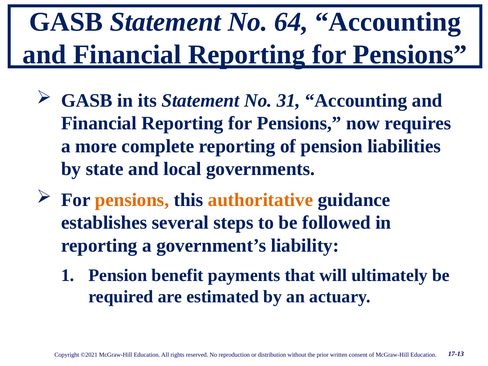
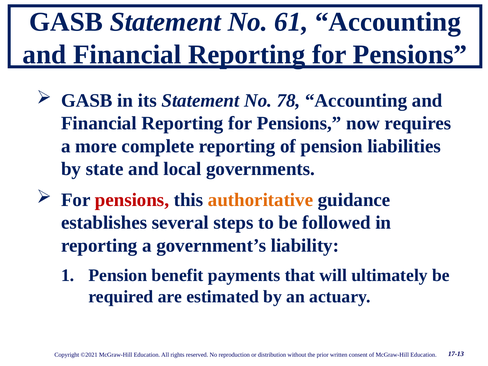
64: 64 -> 61 (291, 22)
31: 31 -> 78 (289, 101)
pensions colour: orange -> red (132, 200)
